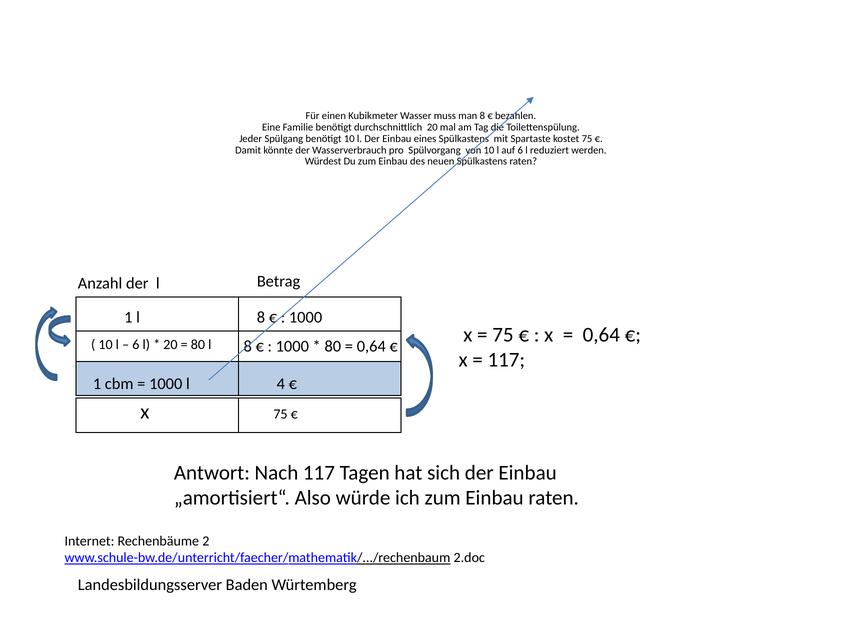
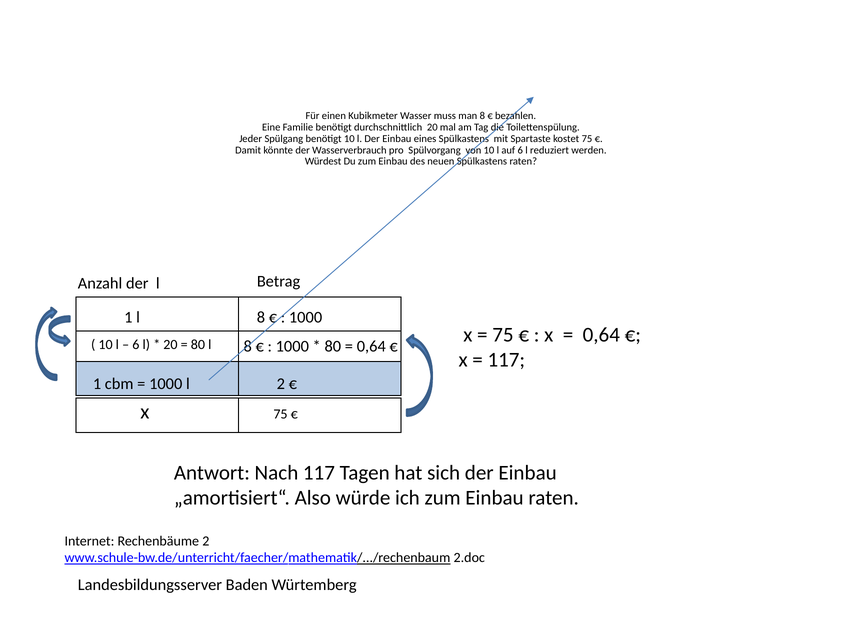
l 4: 4 -> 2 (281, 384)
